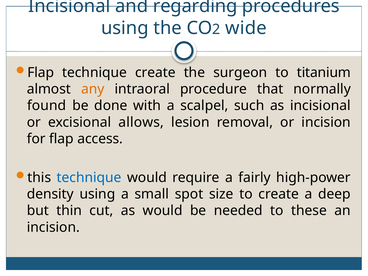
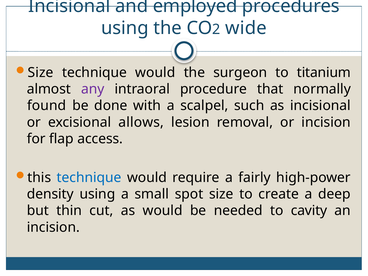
regarding: regarding -> employed (195, 6)
Flap: Flap -> Size (41, 73)
create: create -> would (155, 73)
any colour: orange -> purple (93, 89)
these: these -> cavity (309, 211)
